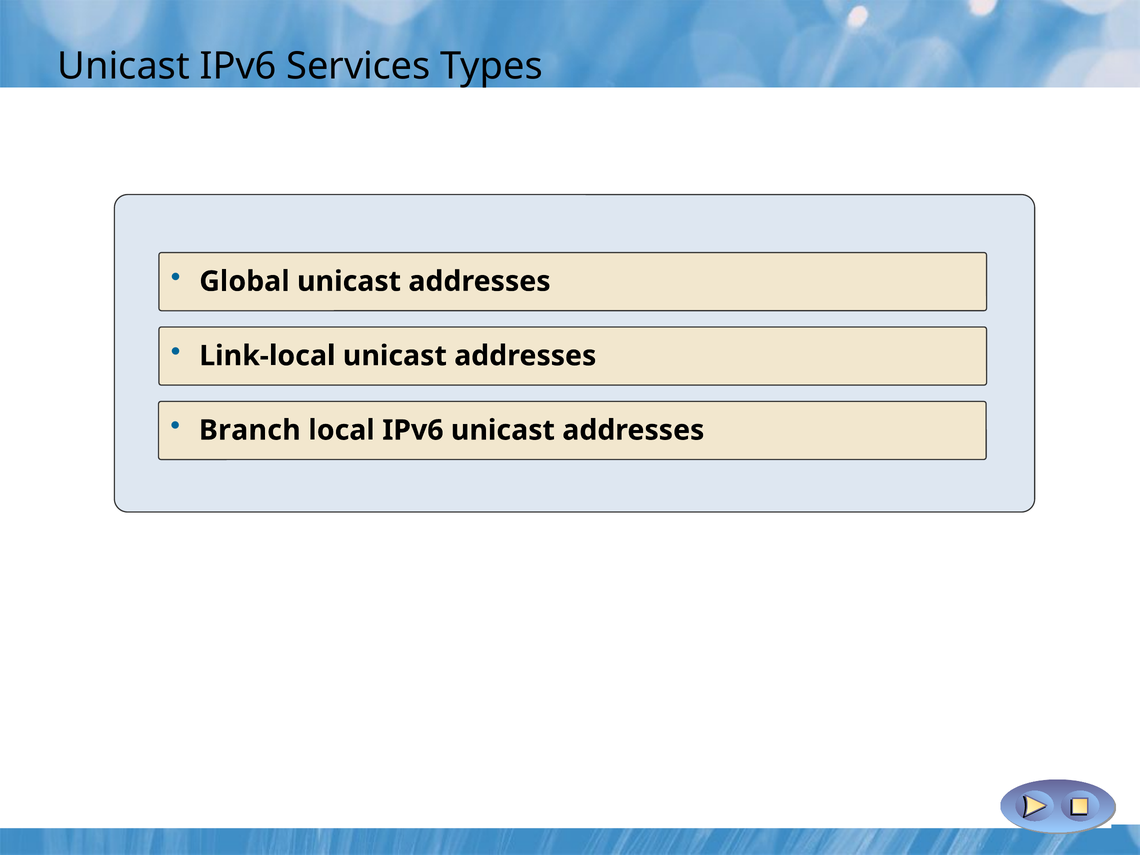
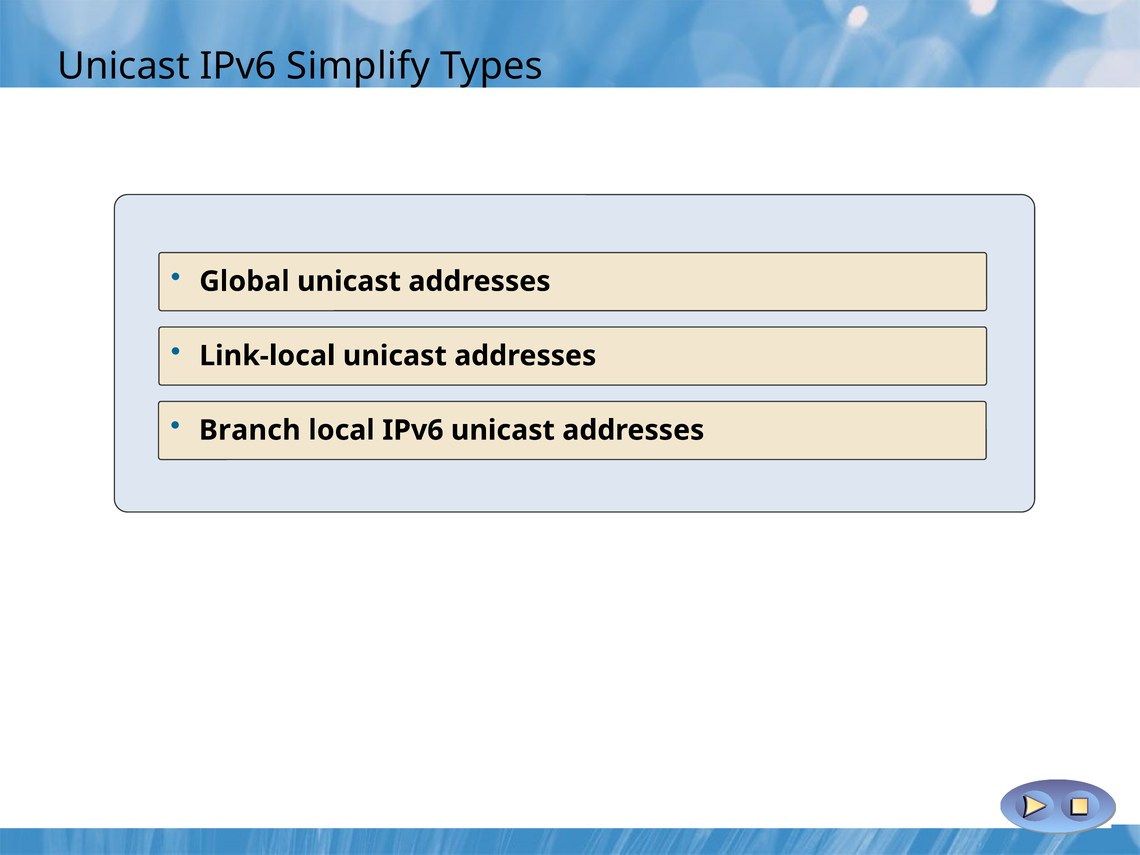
Services: Services -> Simplify (358, 66)
